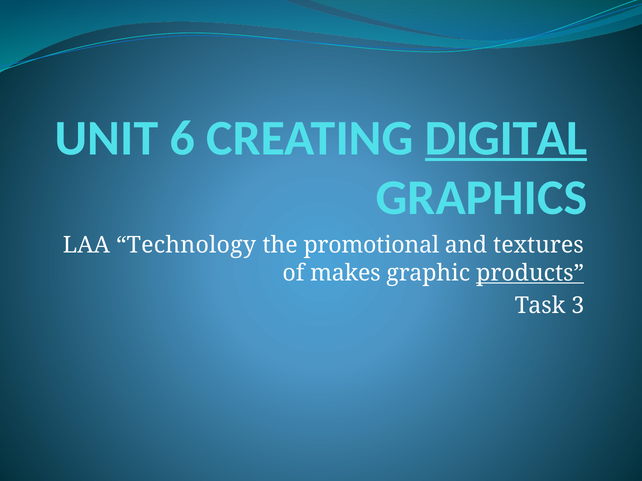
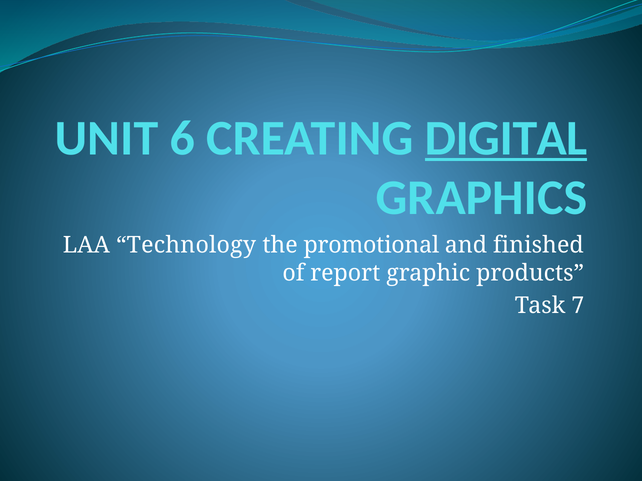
textures: textures -> finished (538, 245)
makes: makes -> report (345, 273)
products underline: present -> none (530, 273)
3: 3 -> 7 (578, 306)
